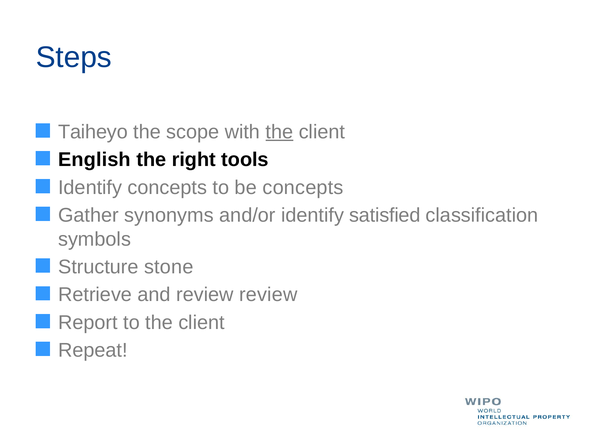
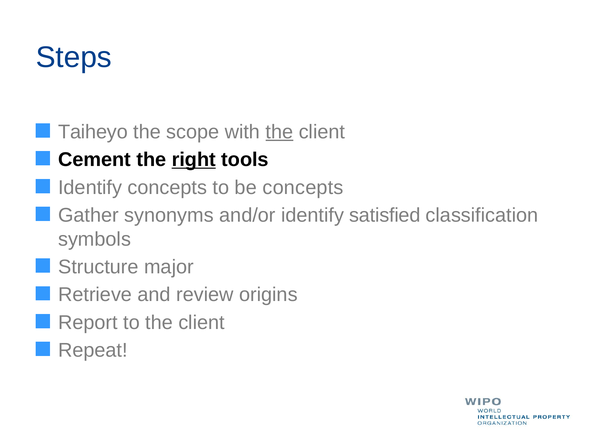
English: English -> Cement (95, 160)
right underline: none -> present (194, 160)
stone: stone -> major (169, 267)
review review: review -> origins (268, 295)
